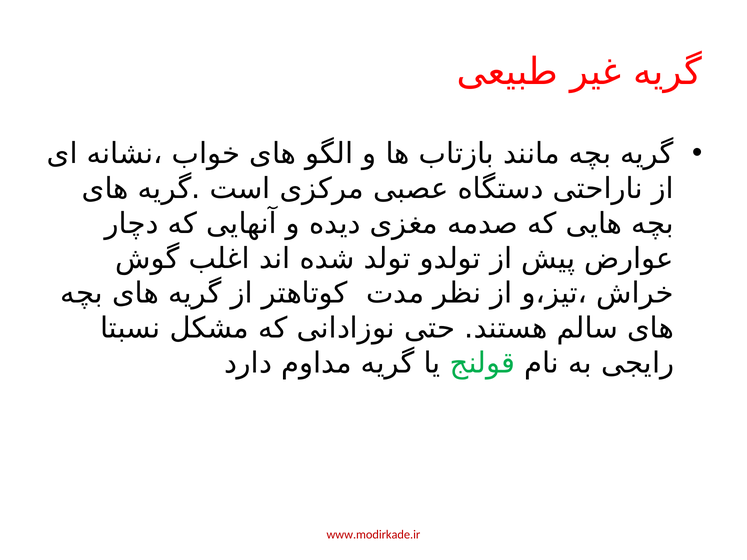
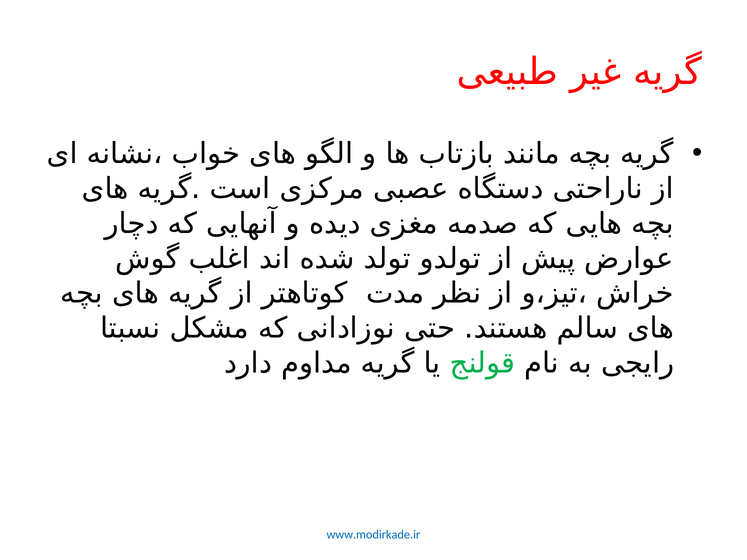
www.modirkade.ir colour: red -> blue (373, 535)
